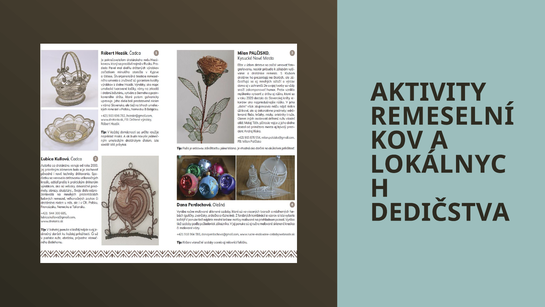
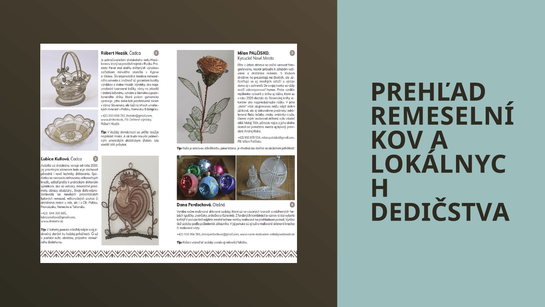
AKTIVITY: AKTIVITY -> PREHĽAD (428, 92)
